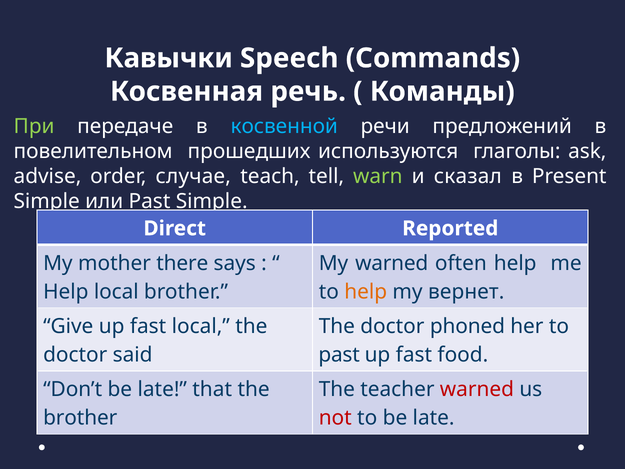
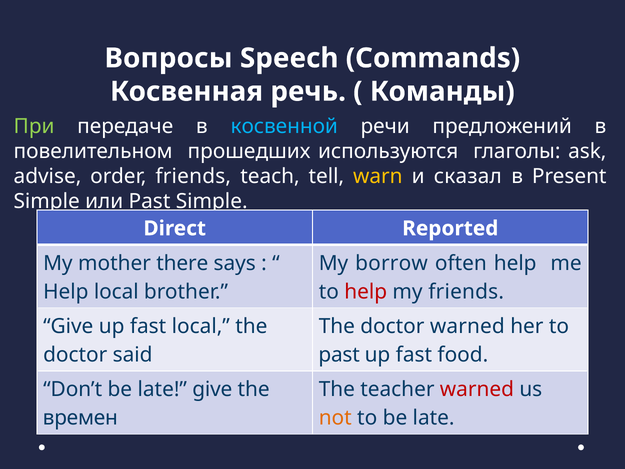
Кавычки: Кавычки -> Вопросы (169, 58)
order случае: случае -> friends (193, 176)
warn colour: light green -> yellow (378, 176)
My warned: warned -> borrow (392, 263)
help colour: orange -> red (366, 291)
my вернет: вернет -> friends (466, 291)
doctor phoned: phoned -> warned (467, 326)
late that: that -> give (212, 389)
brother: brother -> времен (80, 418)
not colour: red -> orange (335, 418)
